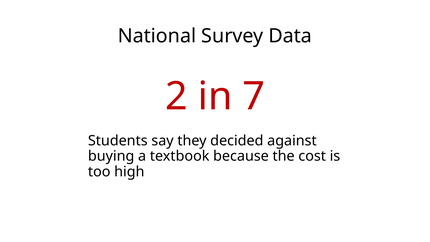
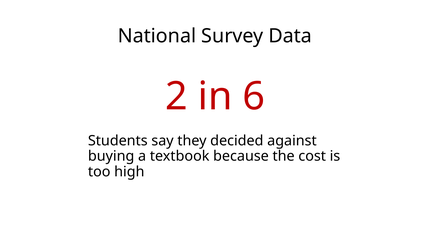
7: 7 -> 6 (254, 97)
